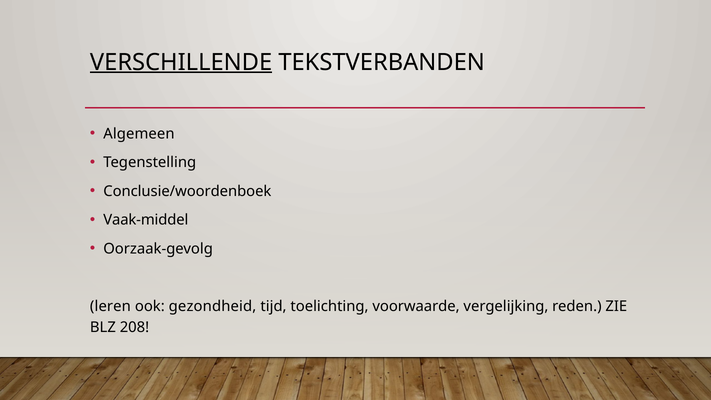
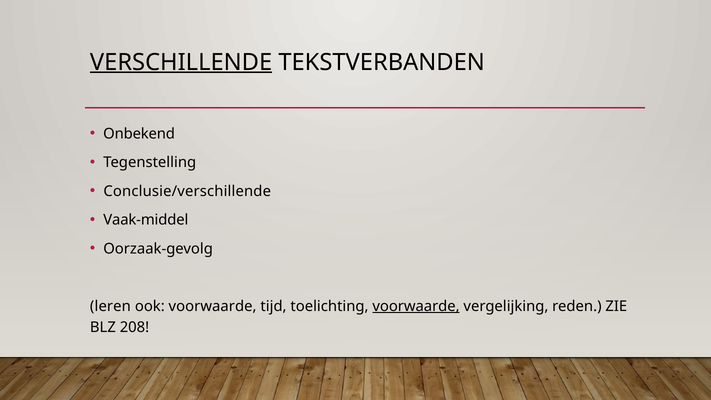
Algemeen: Algemeen -> Onbekend (139, 134)
Conclusie/woordenboek: Conclusie/woordenboek -> Conclusie/verschillende (187, 191)
ook gezondheid: gezondheid -> voorwaarde (213, 306)
voorwaarde underline: none -> present (416, 306)
